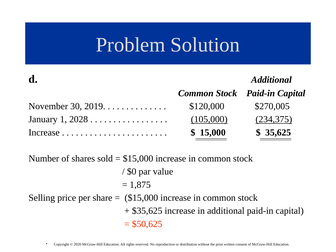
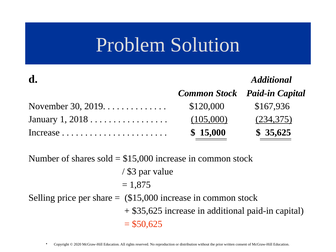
$270,005: $270,005 -> $167,936 (272, 106)
2028: 2028 -> 2018 (79, 119)
$0: $0 -> $3 (132, 172)
